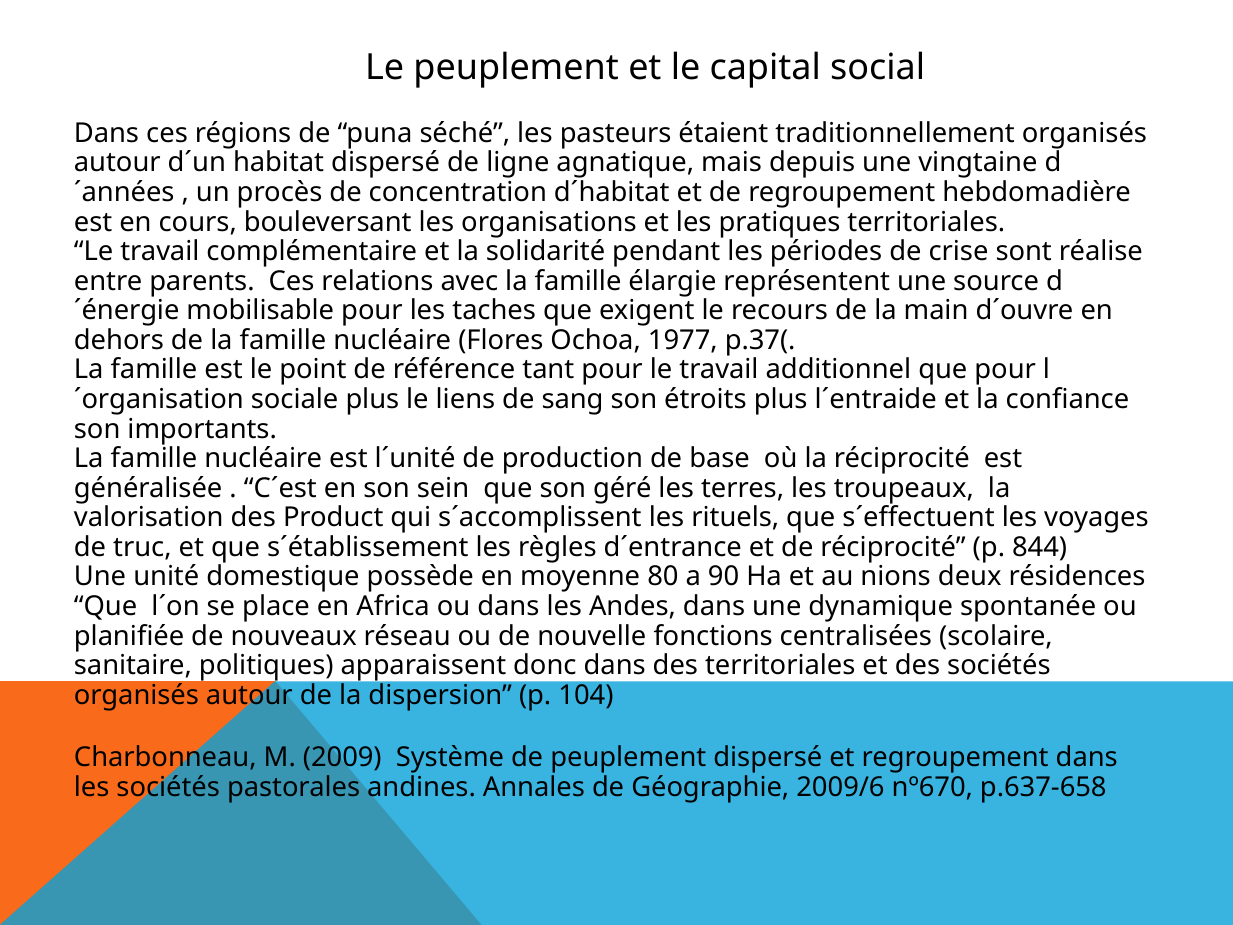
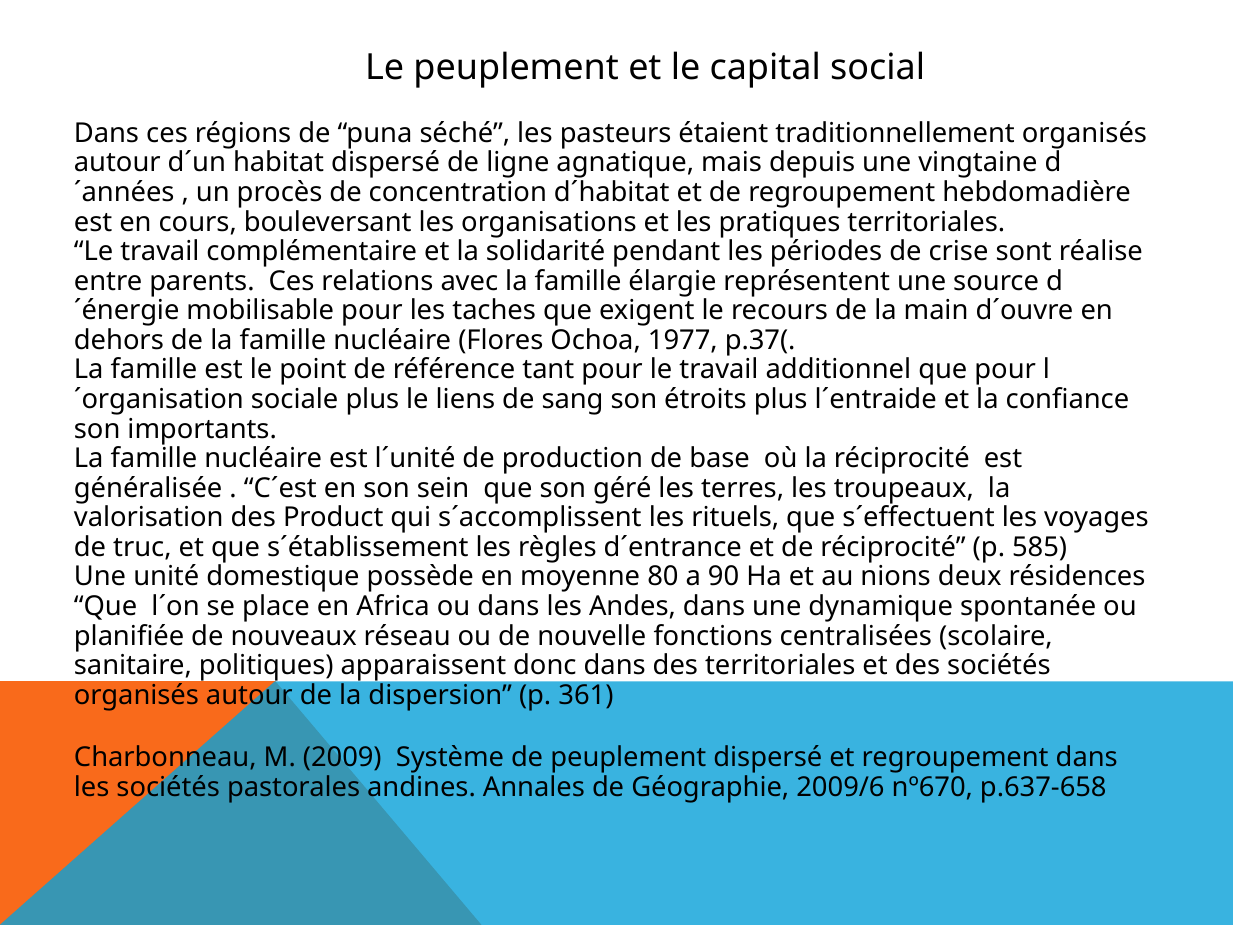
844: 844 -> 585 (1040, 547)
104: 104 -> 361 (586, 695)
